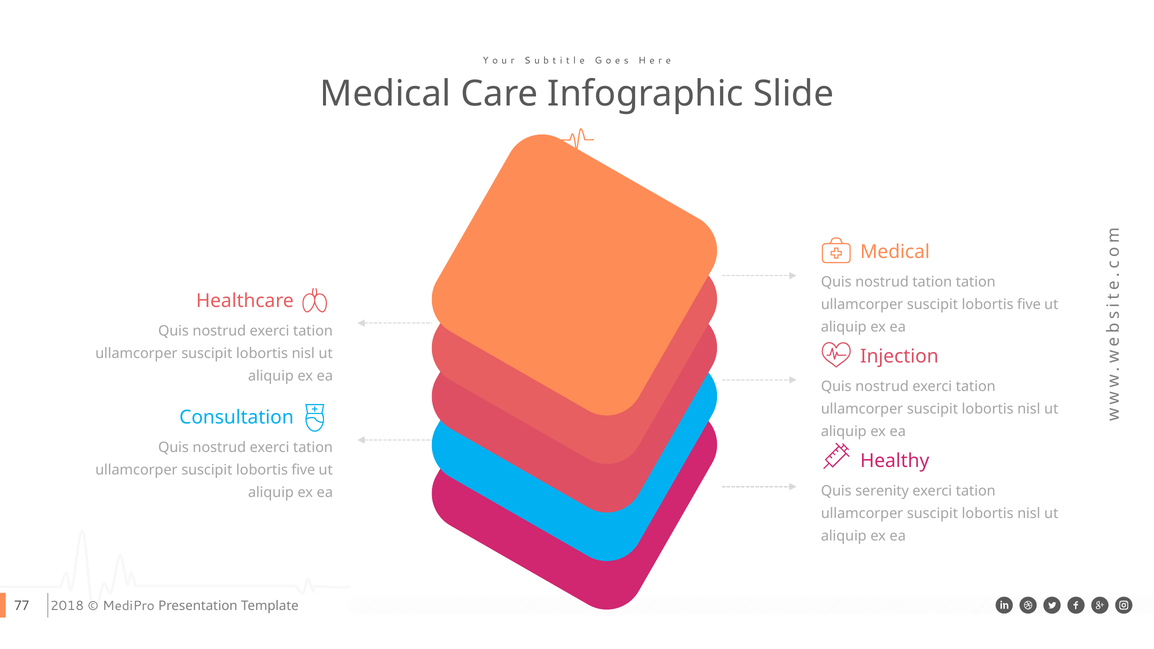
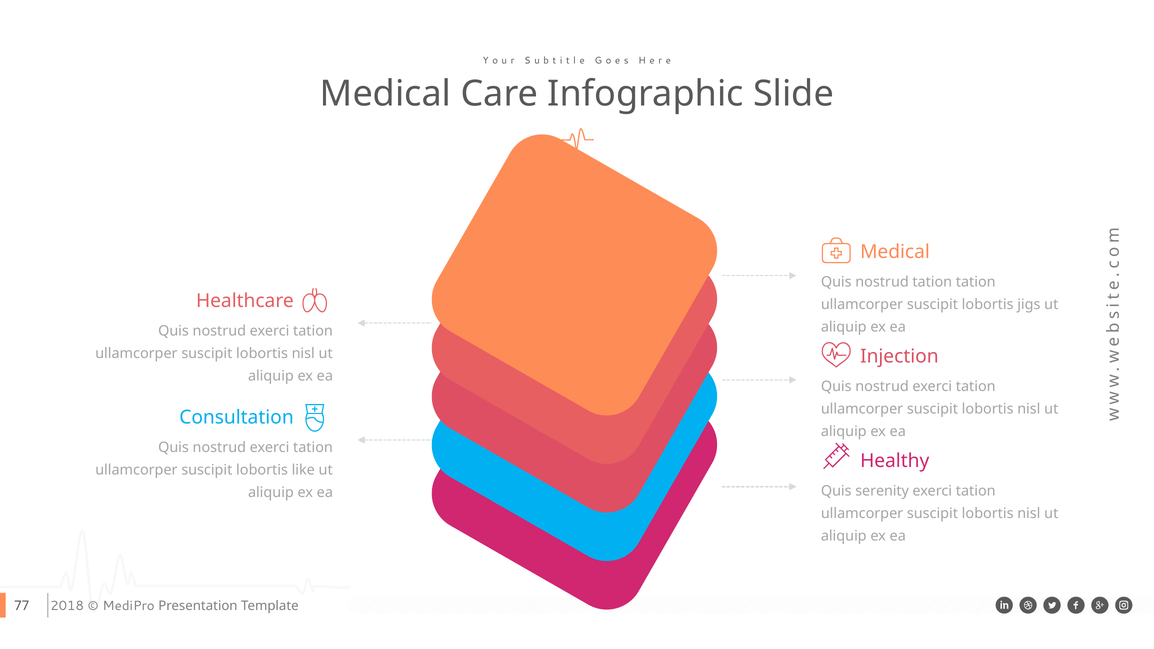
five: five -> jigs (1029, 305)
five: five -> like (303, 470)
